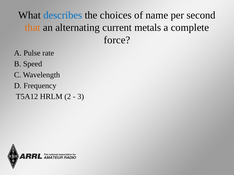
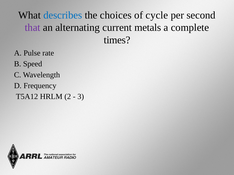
name: name -> cycle (157, 15)
that colour: orange -> purple (33, 28)
force: force -> times (117, 40)
